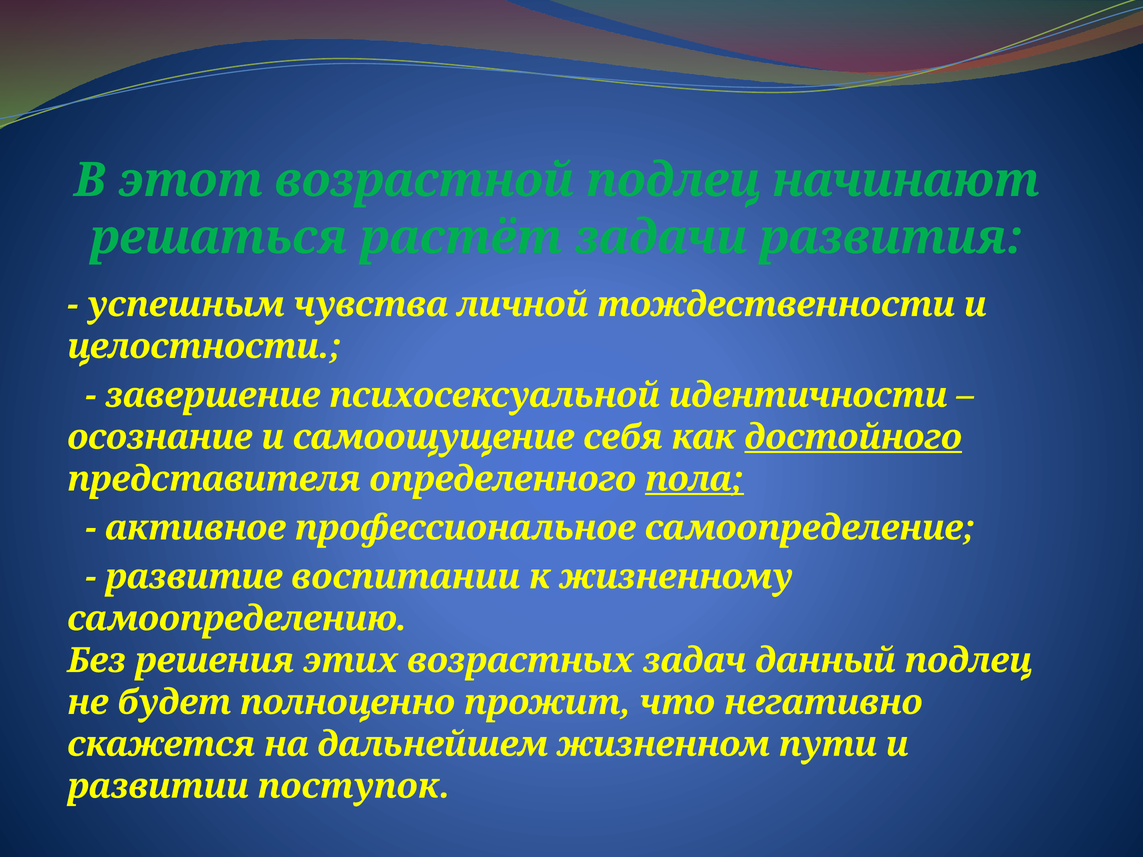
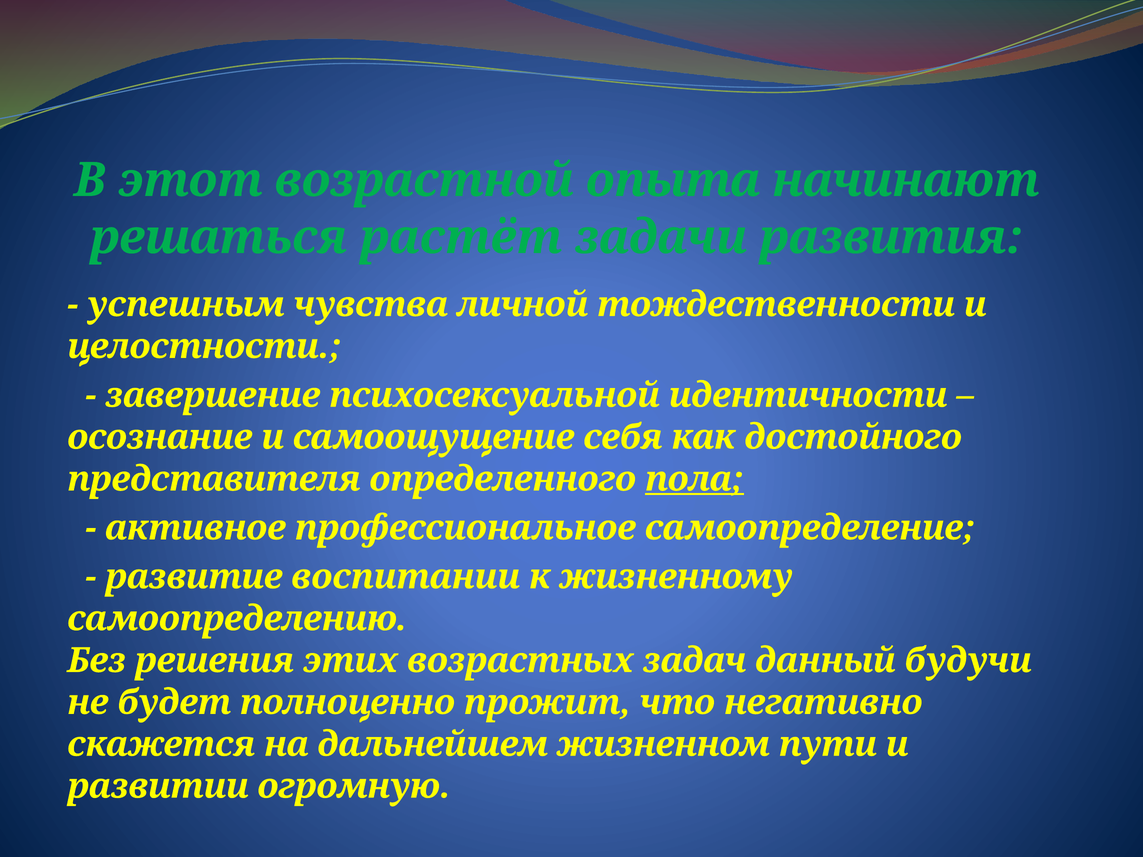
возрастной подлец: подлец -> опыта (673, 180)
достойного underline: present -> none (853, 437)
данный подлец: подлец -> будучи (968, 661)
поступок: поступок -> огромную (354, 786)
